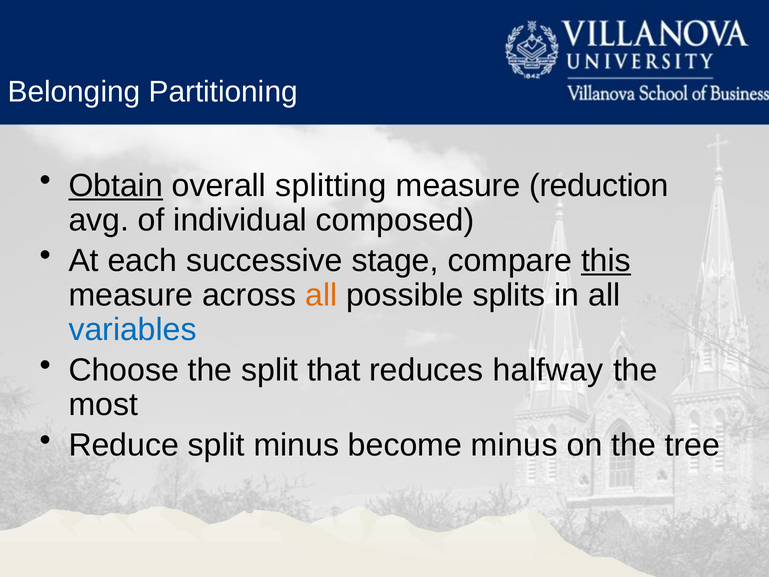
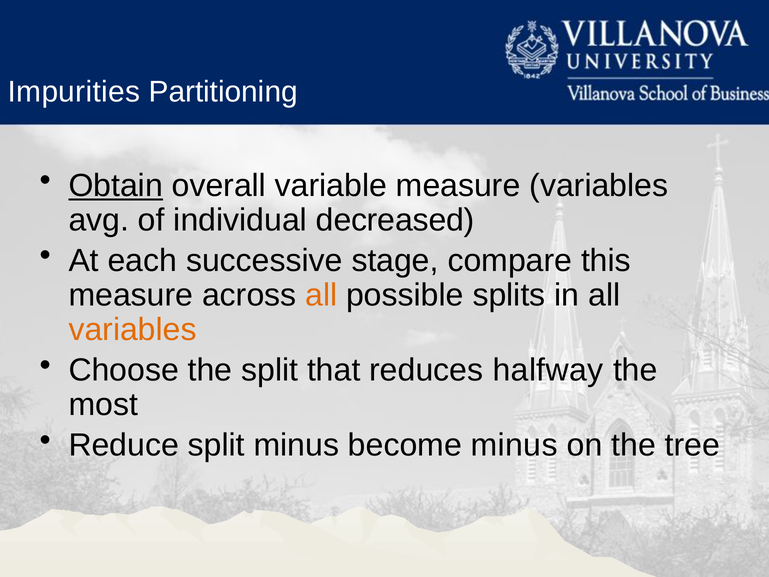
Belonging: Belonging -> Impurities (74, 92)
splitting: splitting -> variable (331, 186)
measure reduction: reduction -> variables (599, 186)
composed: composed -> decreased (395, 220)
this underline: present -> none (606, 260)
variables colour: blue -> orange (133, 330)
